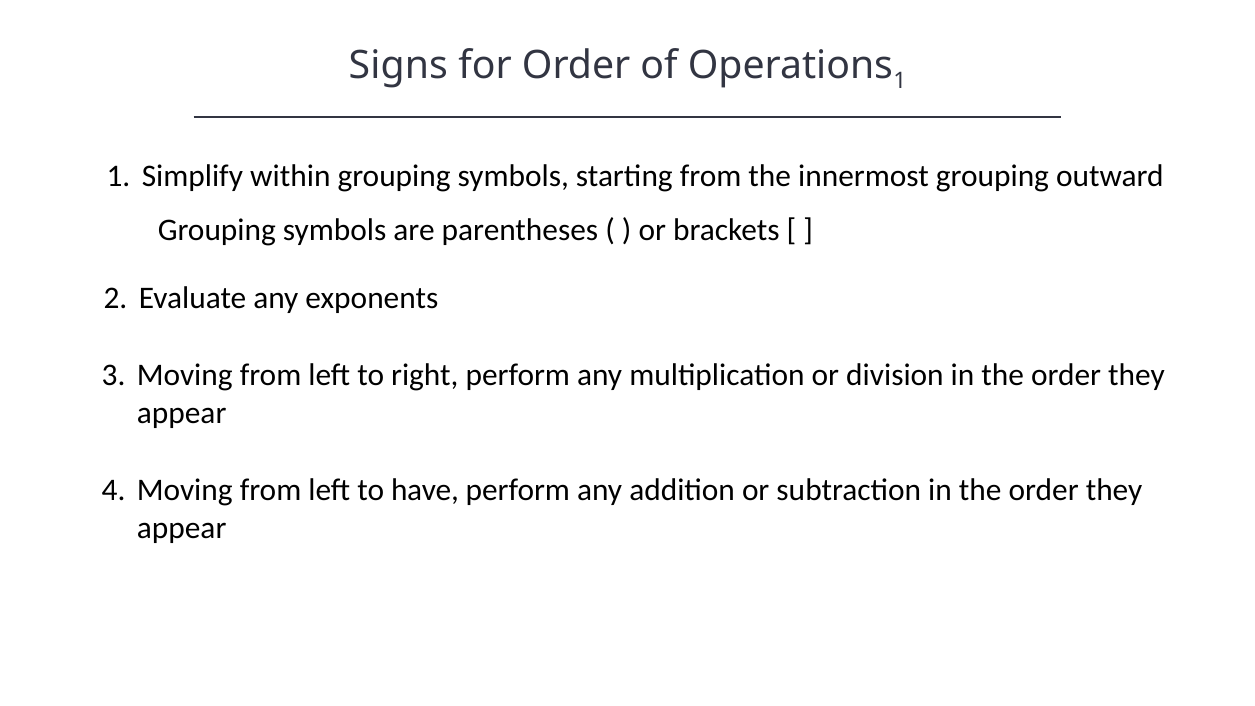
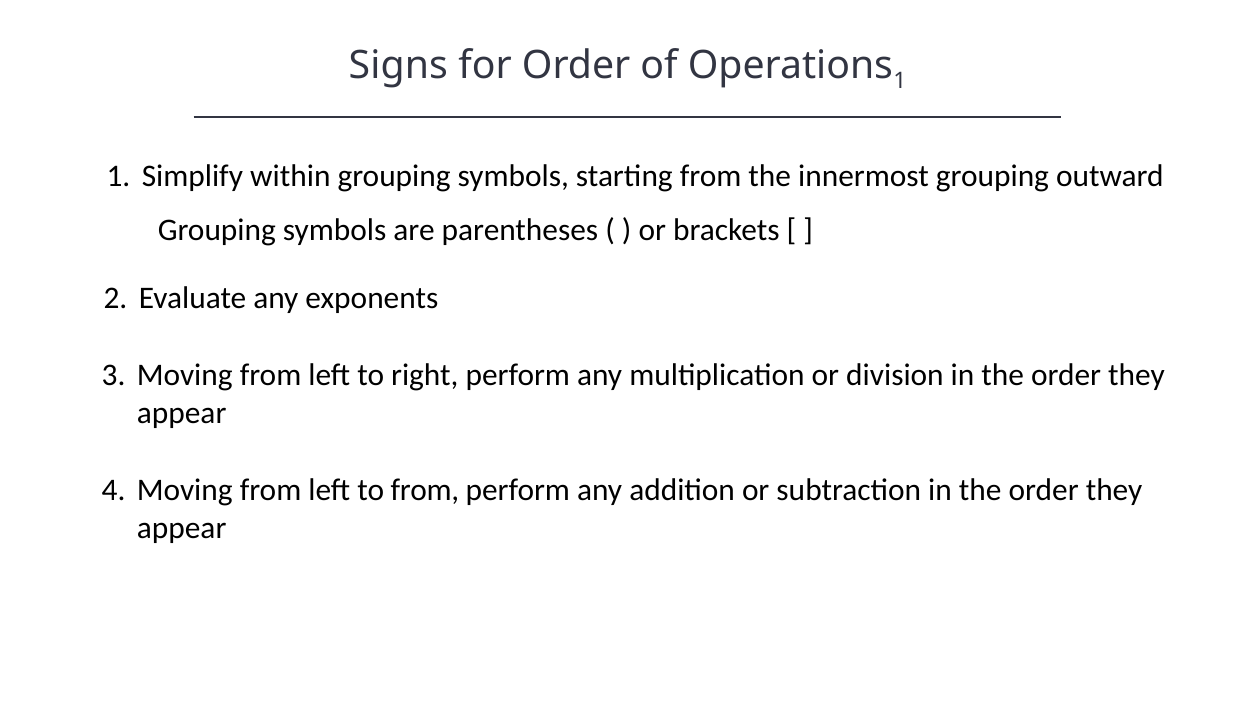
to have: have -> from (425, 490)
